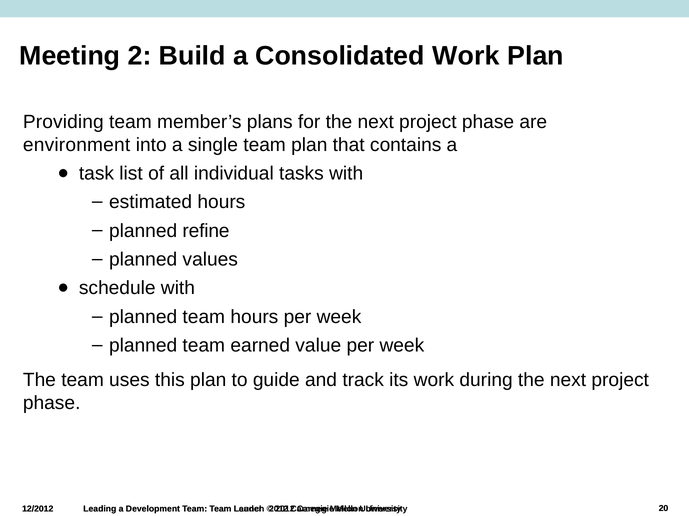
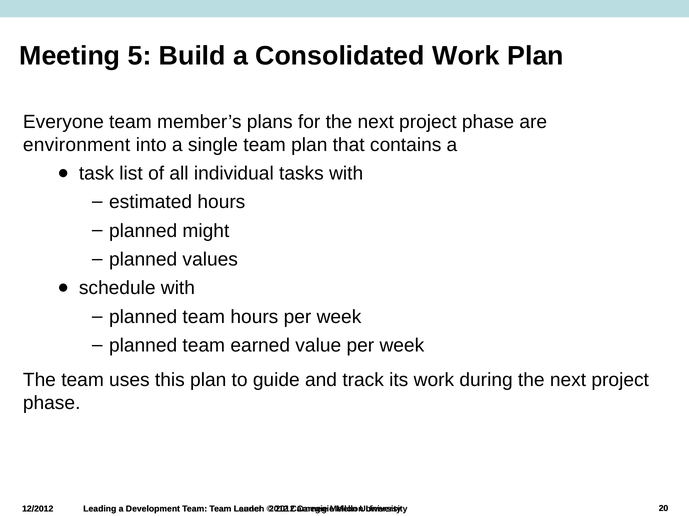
2: 2 -> 5 (140, 56)
Providing: Providing -> Everyone (63, 122)
refine: refine -> might (206, 231)
